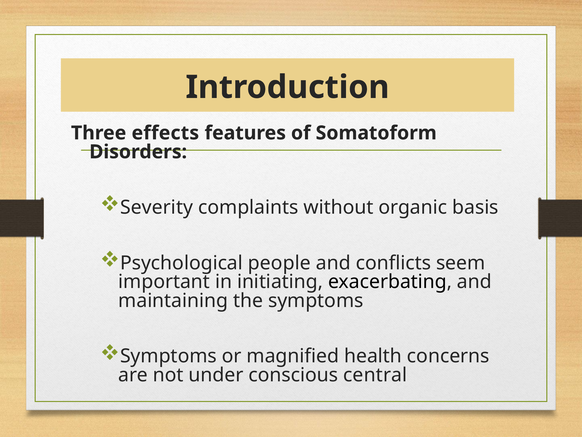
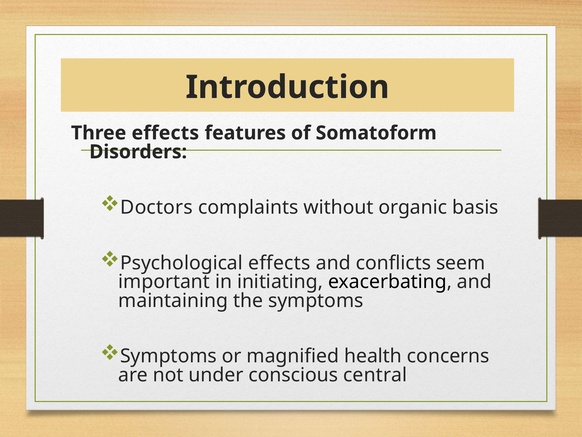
Severity: Severity -> Doctors (157, 207)
Psychological people: people -> effects (279, 263)
